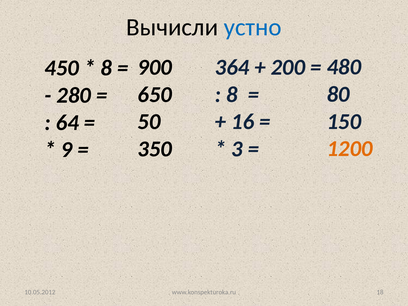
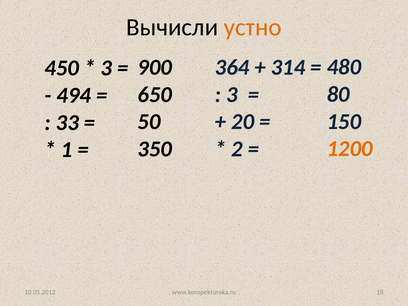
устно colour: blue -> orange (253, 27)
200: 200 -> 314 (288, 67)
8: 8 -> 3 (106, 68)
8: 8 -> 3 (232, 95)
280: 280 -> 494 (74, 95)
16: 16 -> 20 (243, 122)
64: 64 -> 33 (67, 123)
3: 3 -> 2 (237, 149)
9: 9 -> 1 (67, 150)
